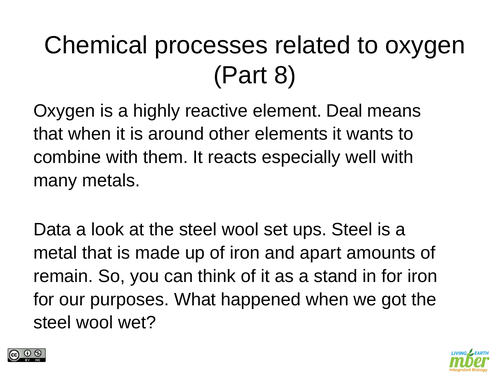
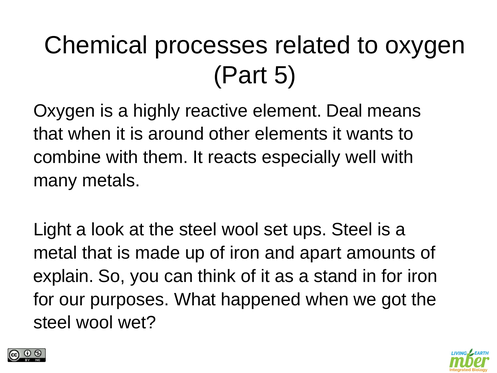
8: 8 -> 5 (285, 75)
Data: Data -> Light (52, 230)
remain: remain -> explain (63, 276)
